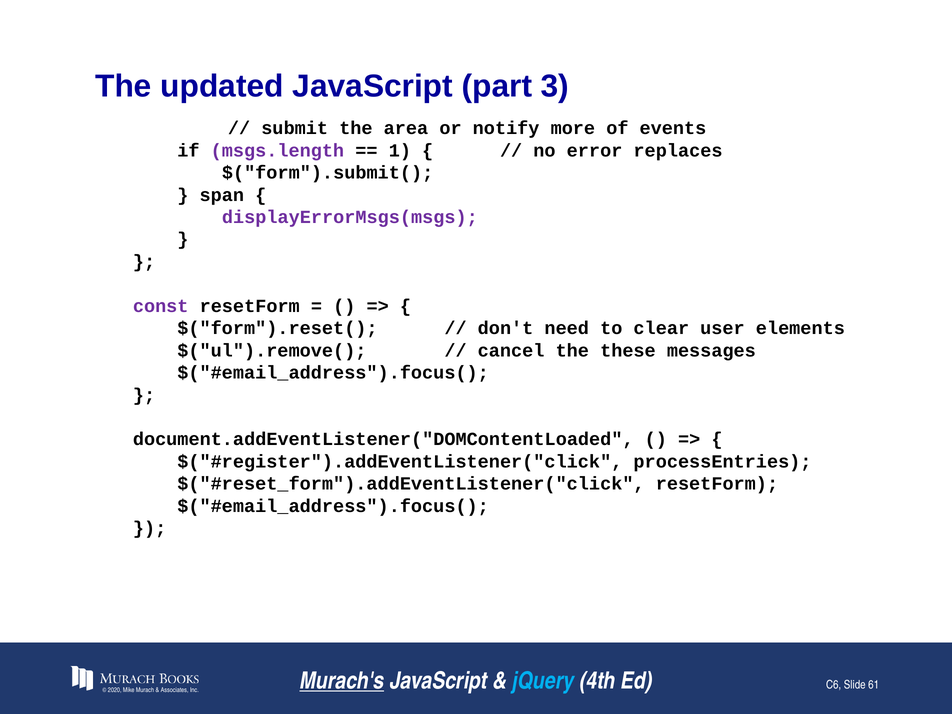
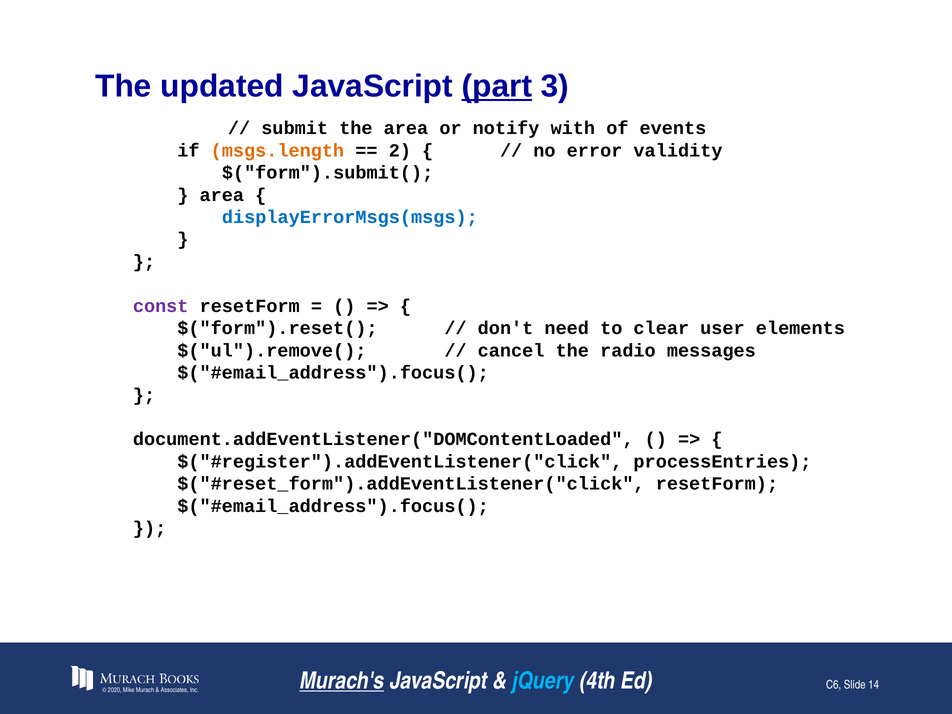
part underline: none -> present (497, 86)
more: more -> with (573, 128)
msgs.length colour: purple -> orange (277, 150)
1: 1 -> 2 (400, 150)
replaces: replaces -> validity (678, 150)
span: span -> area (222, 195)
displayErrorMsgs(msgs colour: purple -> blue (350, 217)
these: these -> radio (628, 350)
61: 61 -> 14 (874, 685)
